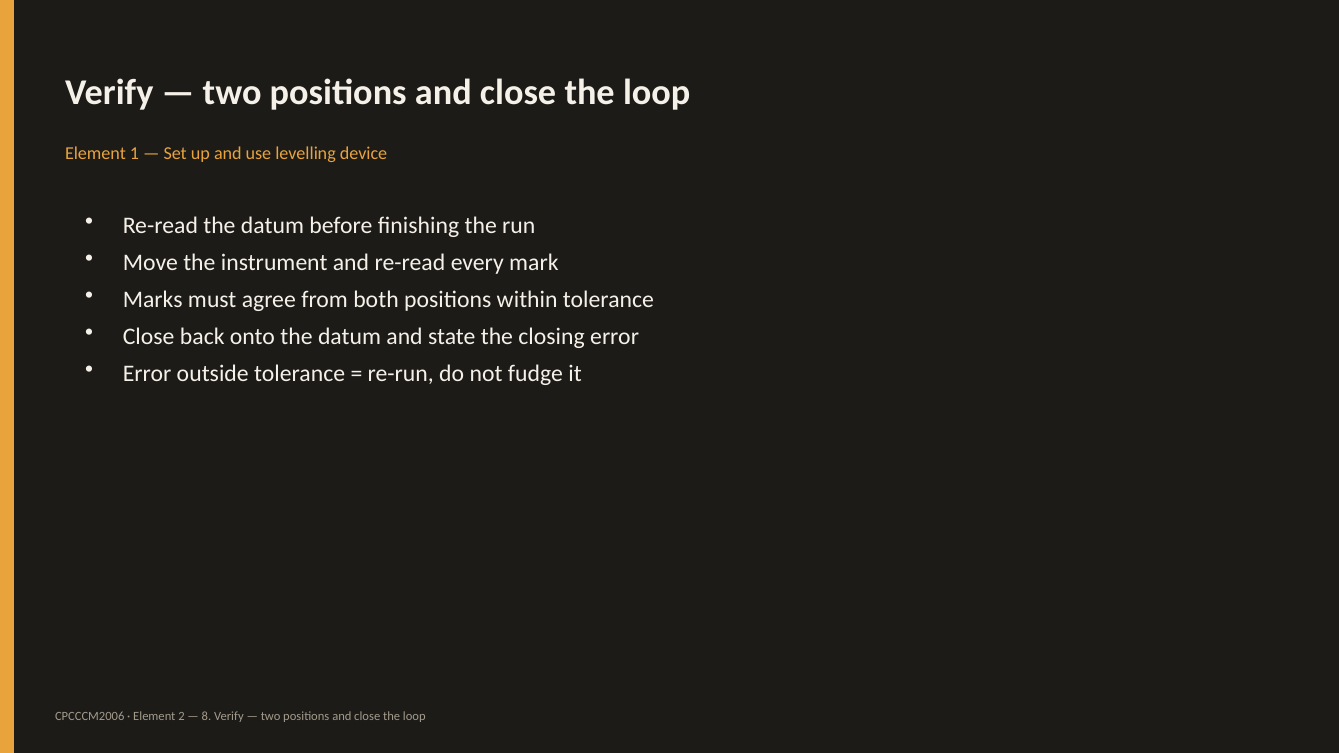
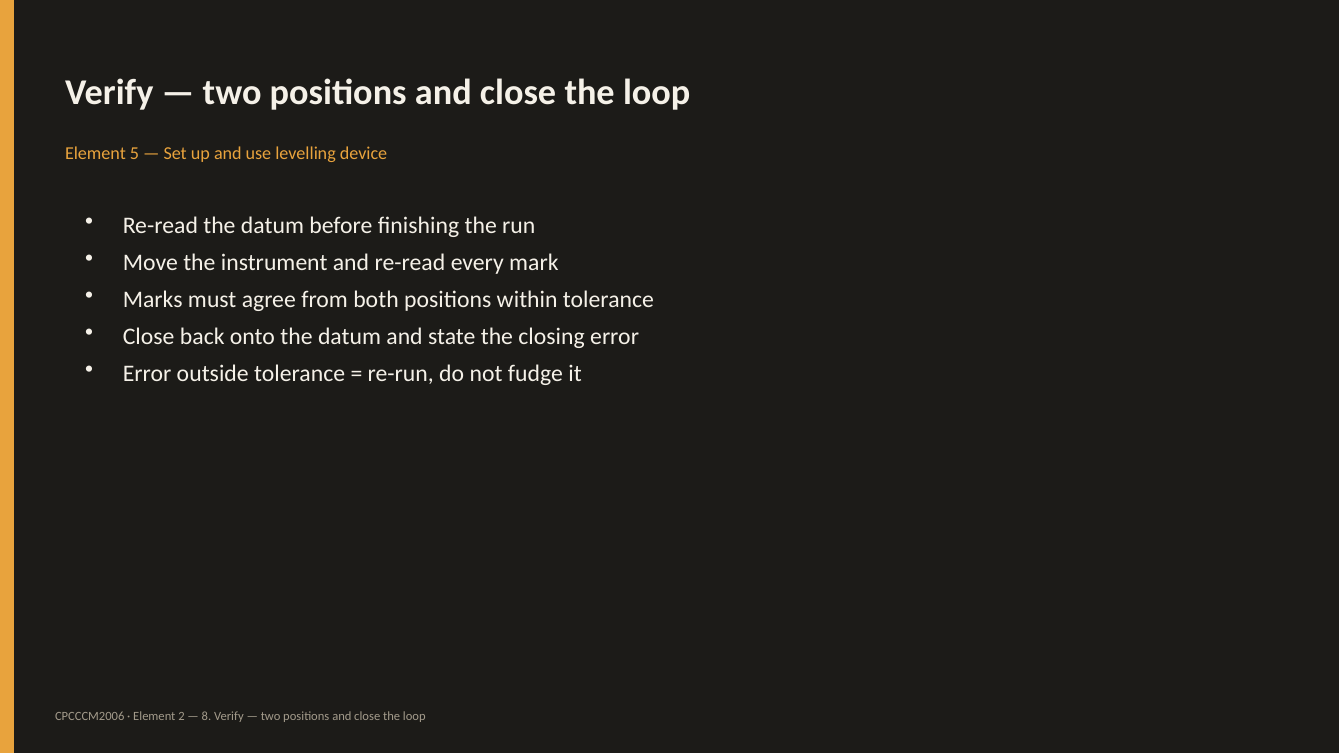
1: 1 -> 5 (134, 154)
